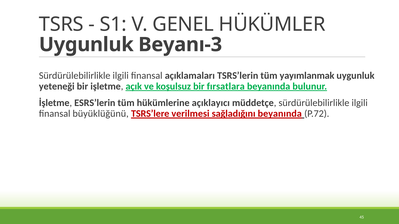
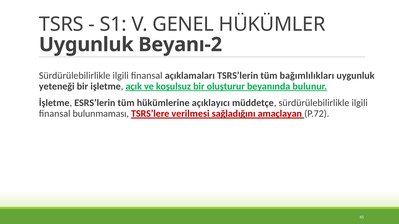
Beyanı-3: Beyanı-3 -> Beyanı-2 (180, 45)
yayımlanmak: yayımlanmak -> bağımlılıkları (307, 76)
fırsatlara: fırsatlara -> oluşturur (226, 87)
büyüklüğünü: büyüklüğünü -> bulunmaması (101, 114)
sağladığını beyanında: beyanında -> amaçlayan (280, 114)
